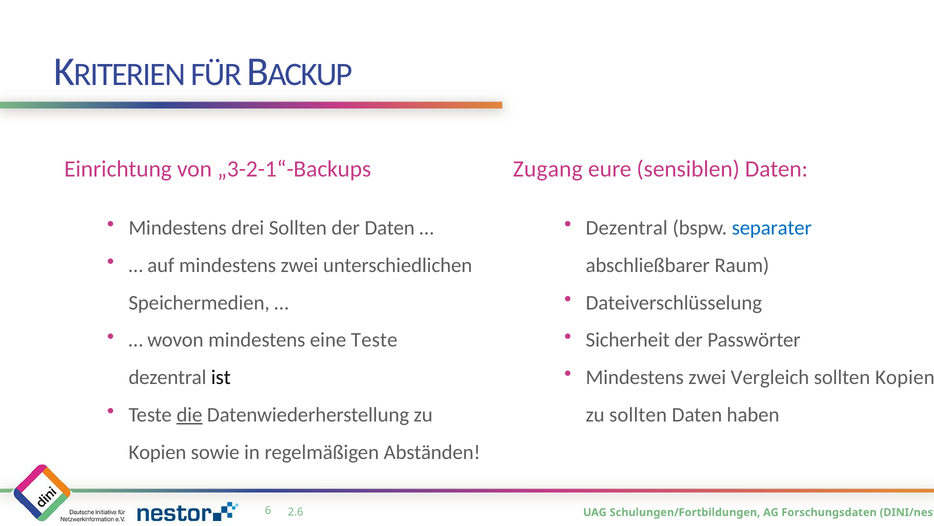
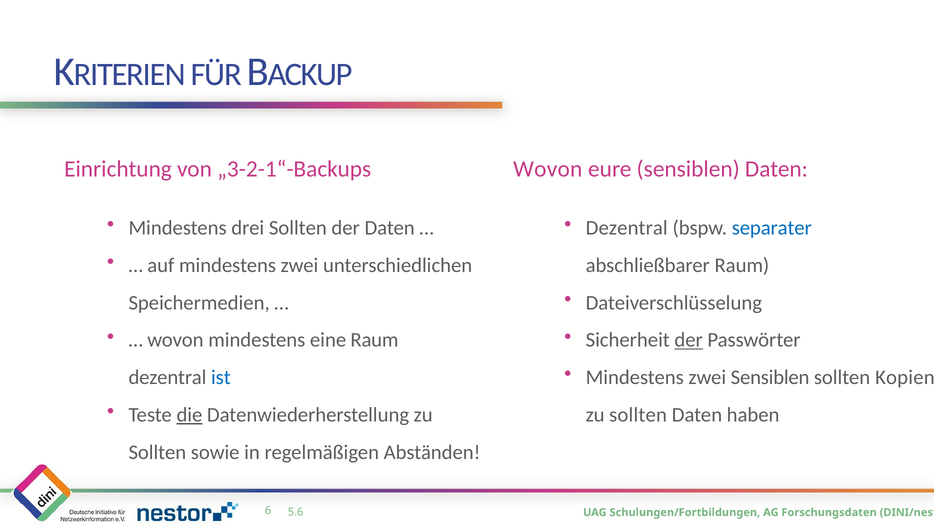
Zugang: Zugang -> Wovon (548, 169)
eine Teste: Teste -> Raum (374, 340)
der underline: none -> present (689, 340)
zwei Vergleich: Vergleich -> Sensiblen (770, 377)
ist colour: black -> blue (221, 377)
Kopien: Kopien -> Sollten (157, 452)
2.6: 2.6 -> 5.6 (296, 511)
